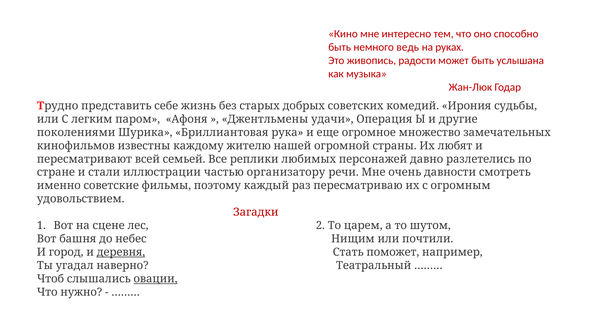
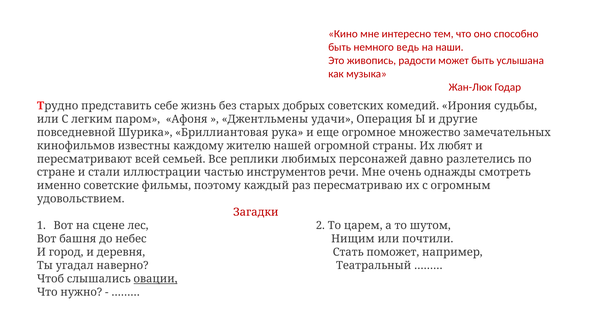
руках: руках -> наши (450, 47)
поколениями: поколениями -> повседневной (76, 132)
организатору: организатору -> инструментов (286, 172)
давности: давности -> однажды (450, 172)
деревня underline: present -> none (121, 252)
